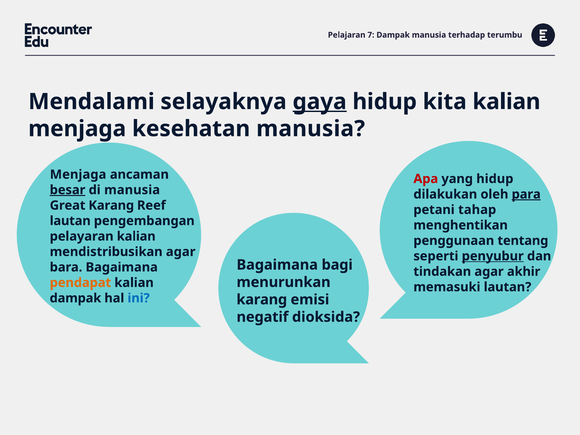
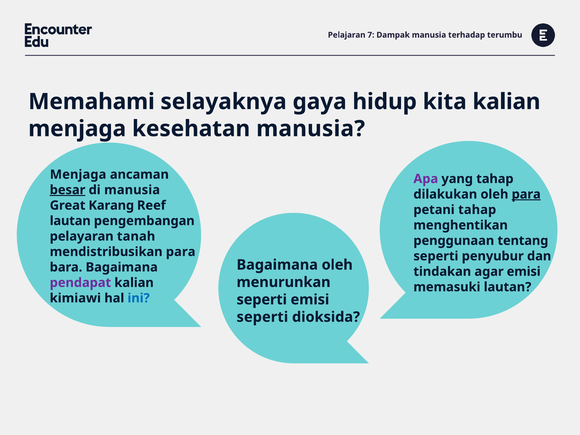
Mendalami: Mendalami -> Memahami (91, 102)
gaya underline: present -> none (320, 102)
Apa colour: red -> purple (426, 179)
yang hidup: hidup -> tahap (495, 179)
pelayaran kalian: kalian -> tanah (136, 236)
mendistribusikan agar: agar -> para (181, 252)
penyubur underline: present -> none (493, 256)
Bagaimana bagi: bagi -> oleh (337, 265)
agar akhir: akhir -> emisi (524, 272)
pendapat colour: orange -> purple (80, 283)
dampak: dampak -> kimiawi (75, 298)
karang: karang -> seperti (262, 300)
negatif: negatif -> seperti (262, 317)
